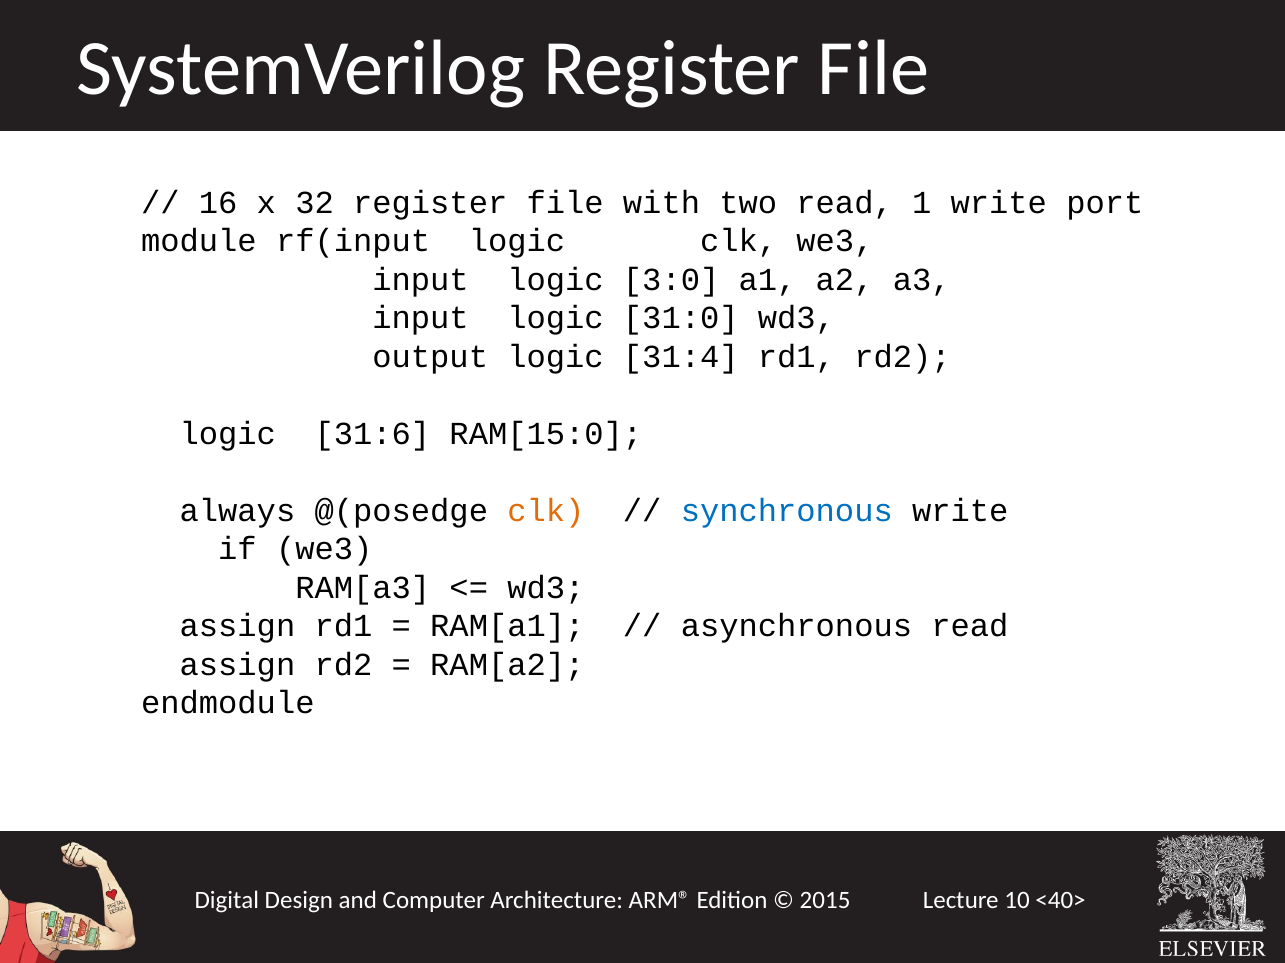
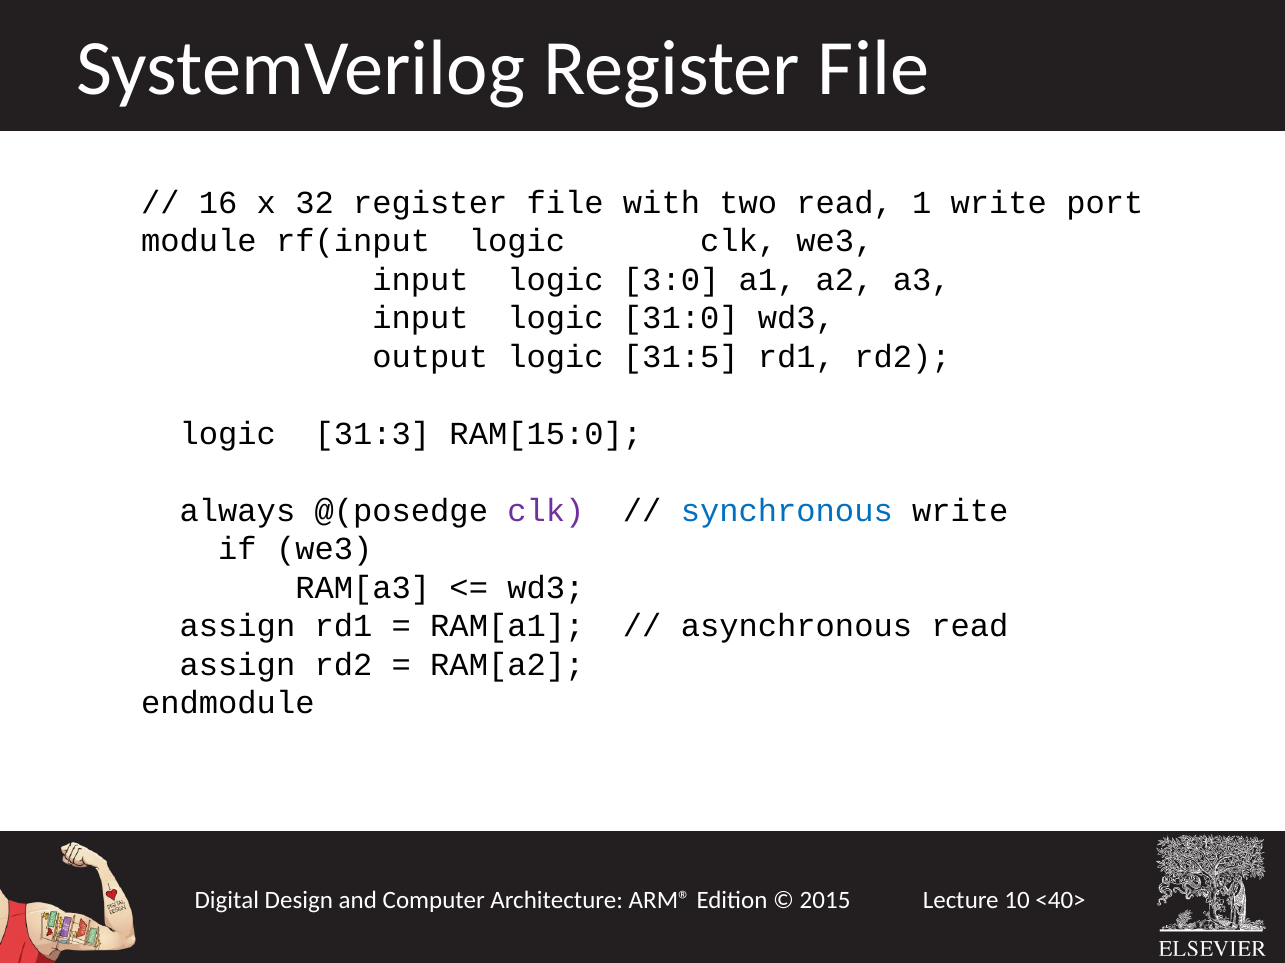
31:4: 31:4 -> 31:5 (681, 357)
31:6: 31:6 -> 31:3 (372, 434)
clk colour: orange -> purple (546, 511)
